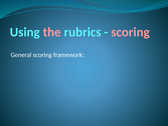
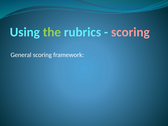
the colour: pink -> light green (52, 32)
